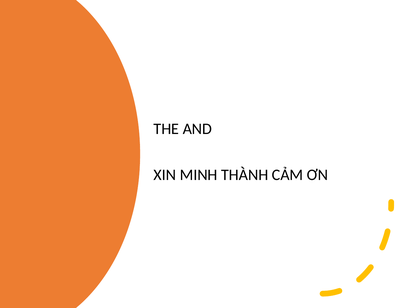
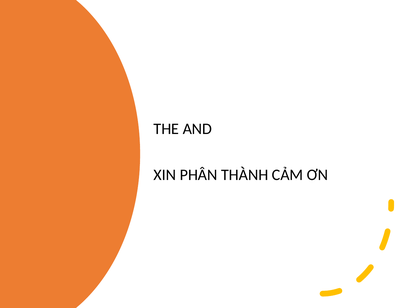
MINH: MINH -> PHÂN (199, 175)
